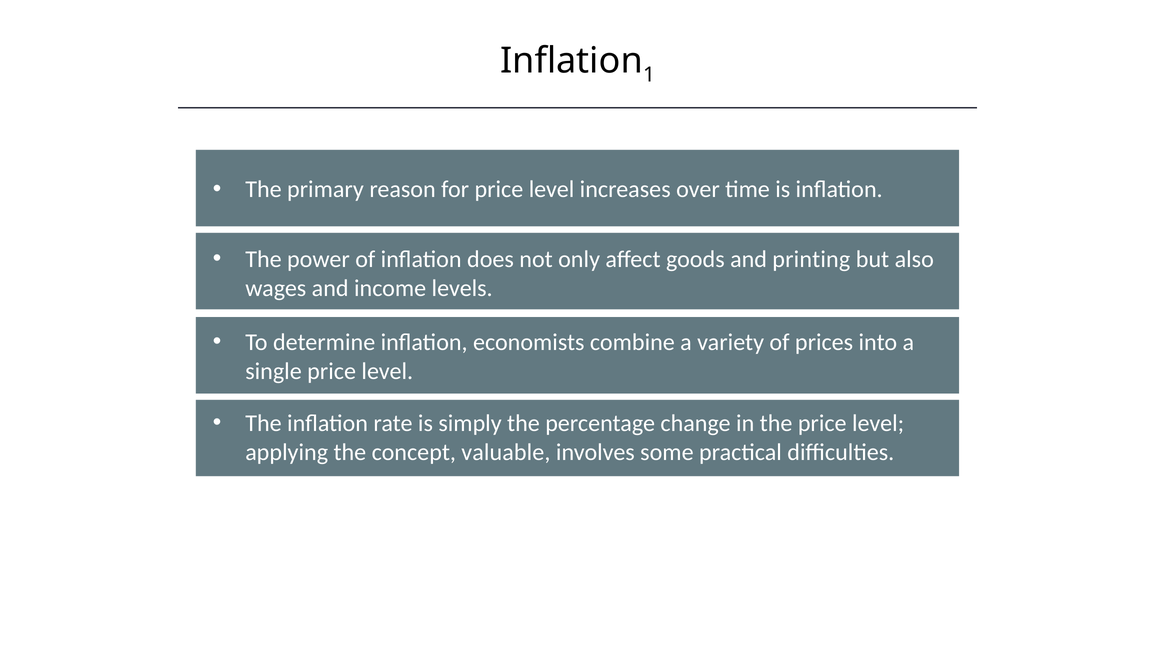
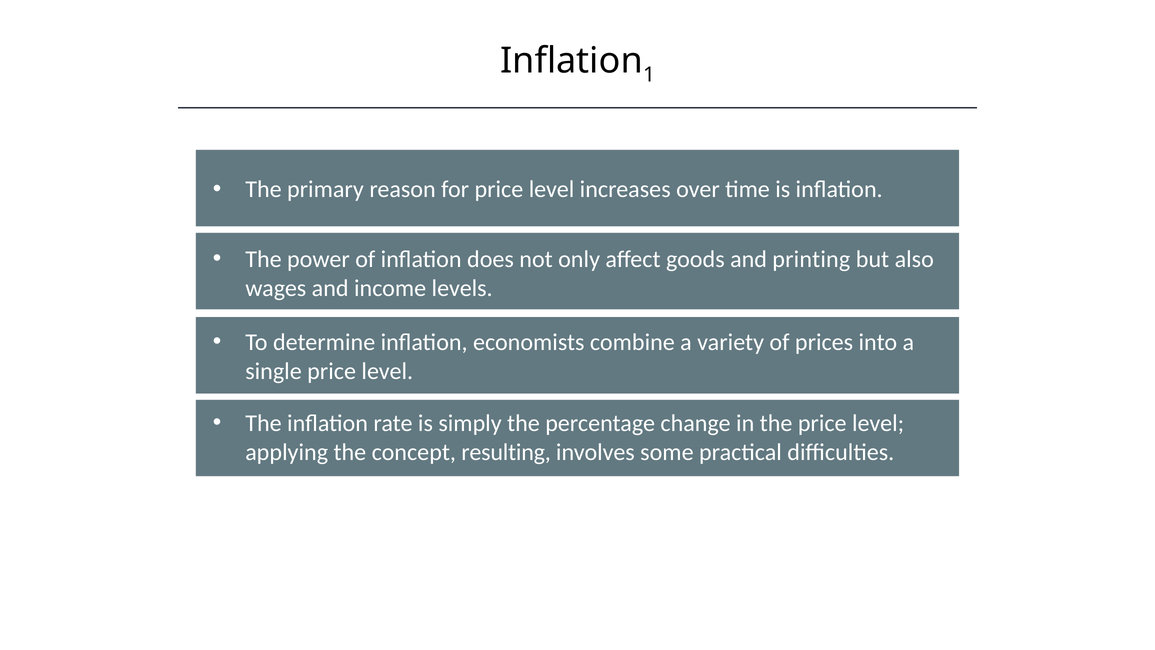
valuable: valuable -> resulting (506, 452)
